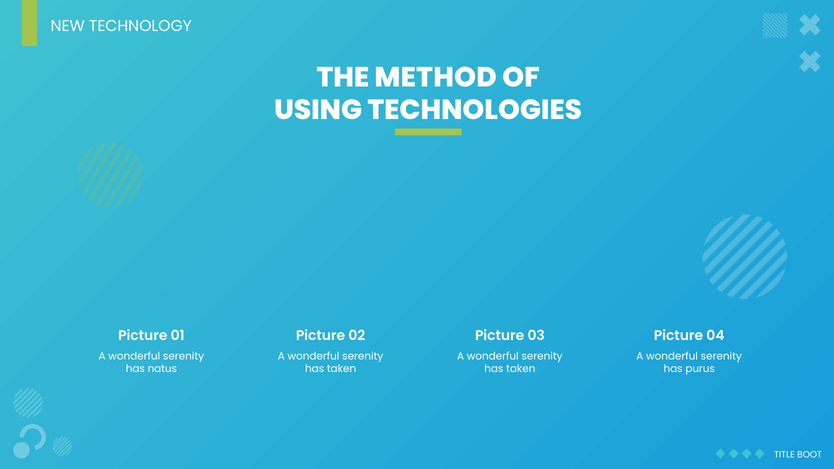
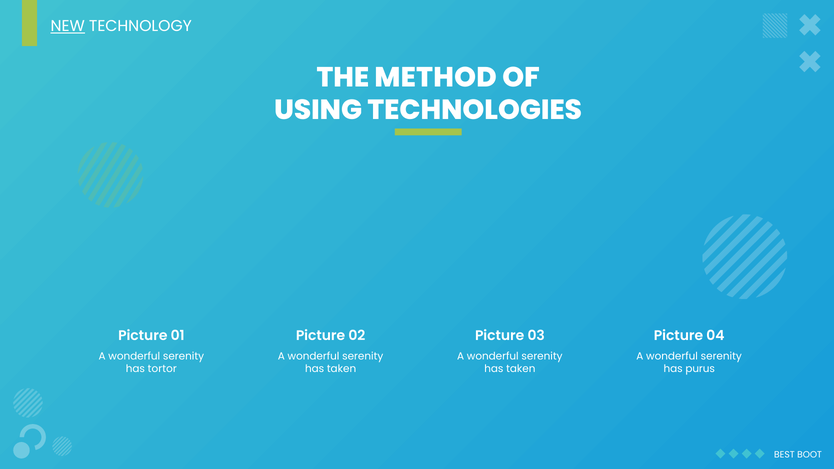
NEW underline: none -> present (68, 26)
natus: natus -> tortor (162, 369)
TITLE: TITLE -> BEST (784, 455)
